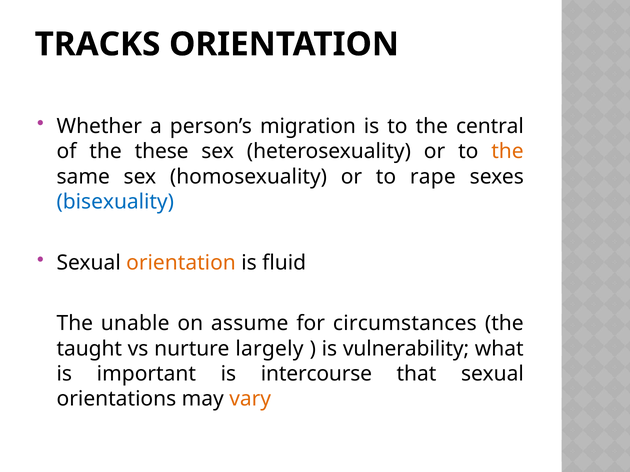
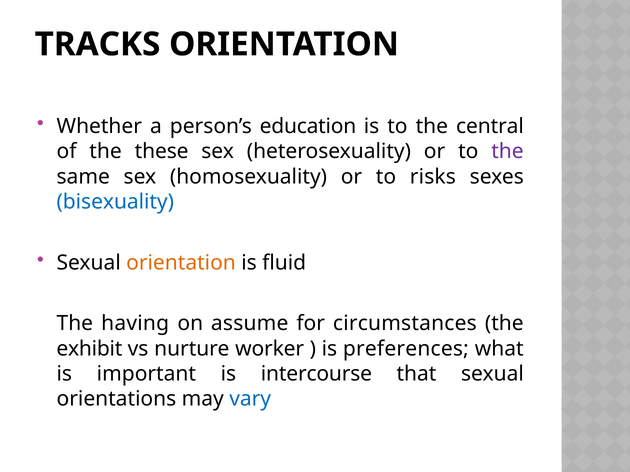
migration: migration -> education (308, 126)
the colour: orange -> purple (507, 152)
rape: rape -> risks (433, 177)
unable: unable -> having (135, 324)
taught: taught -> exhibit (89, 349)
largely: largely -> worker (270, 349)
vulnerability: vulnerability -> preferences (406, 349)
vary colour: orange -> blue (250, 399)
